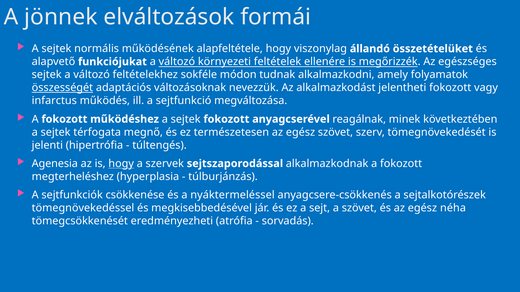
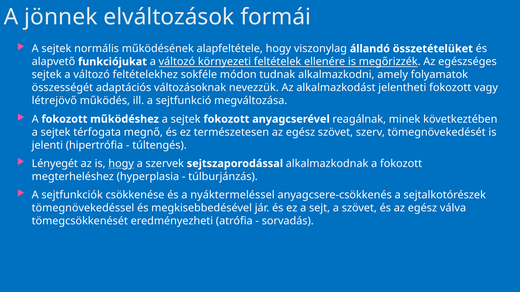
összességét underline: present -> none (62, 88)
infarctus: infarctus -> létrejövő (54, 101)
Agenesia: Agenesia -> Lényegét (55, 164)
néha: néha -> válva (453, 208)
